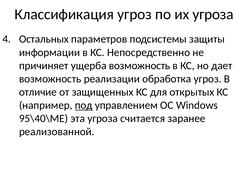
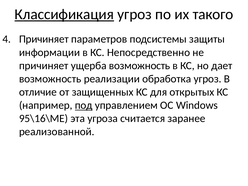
Классификация underline: none -> present (64, 14)
их угроза: угроза -> такого (213, 14)
Остальных: Остальных -> Причиняет (44, 39)
95\40\ME: 95\40\ME -> 95\16\ME (44, 119)
